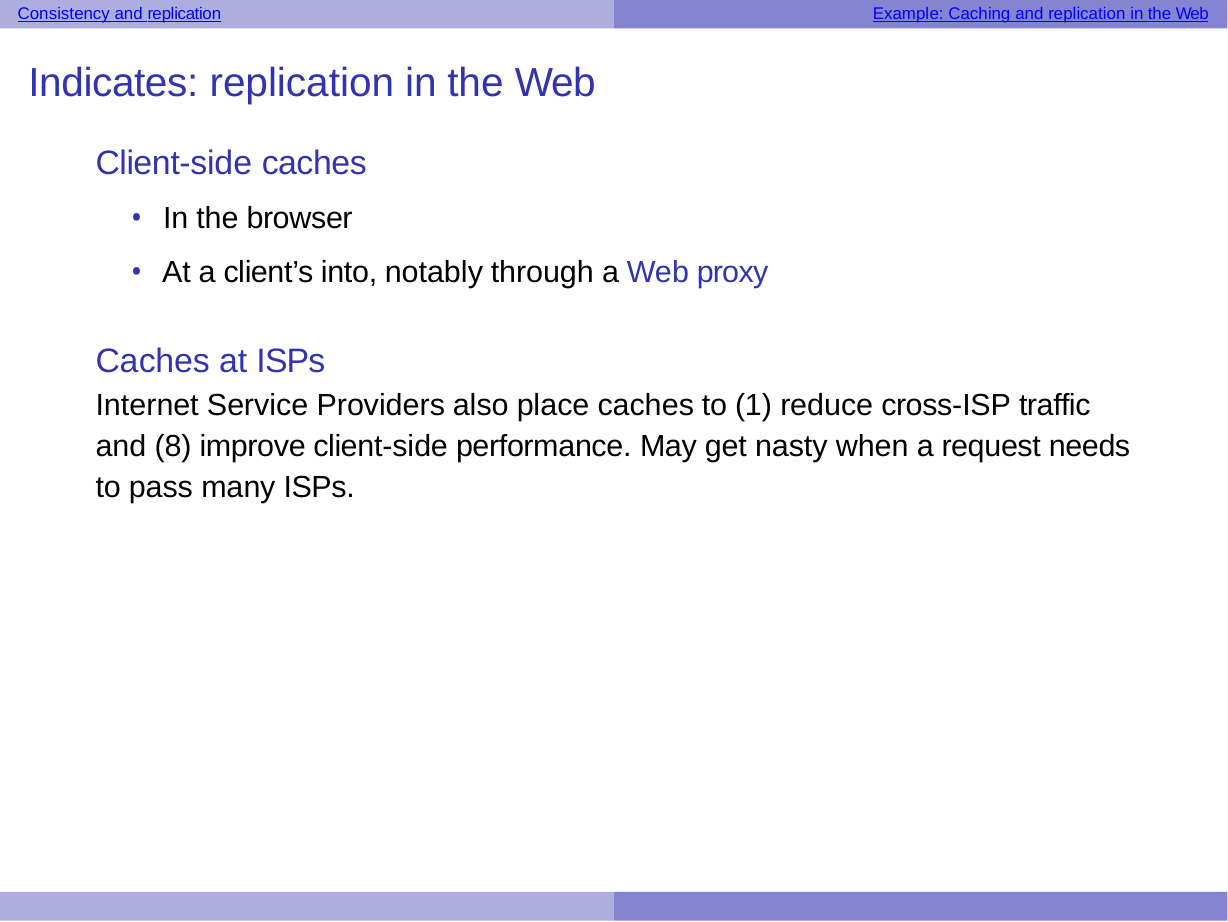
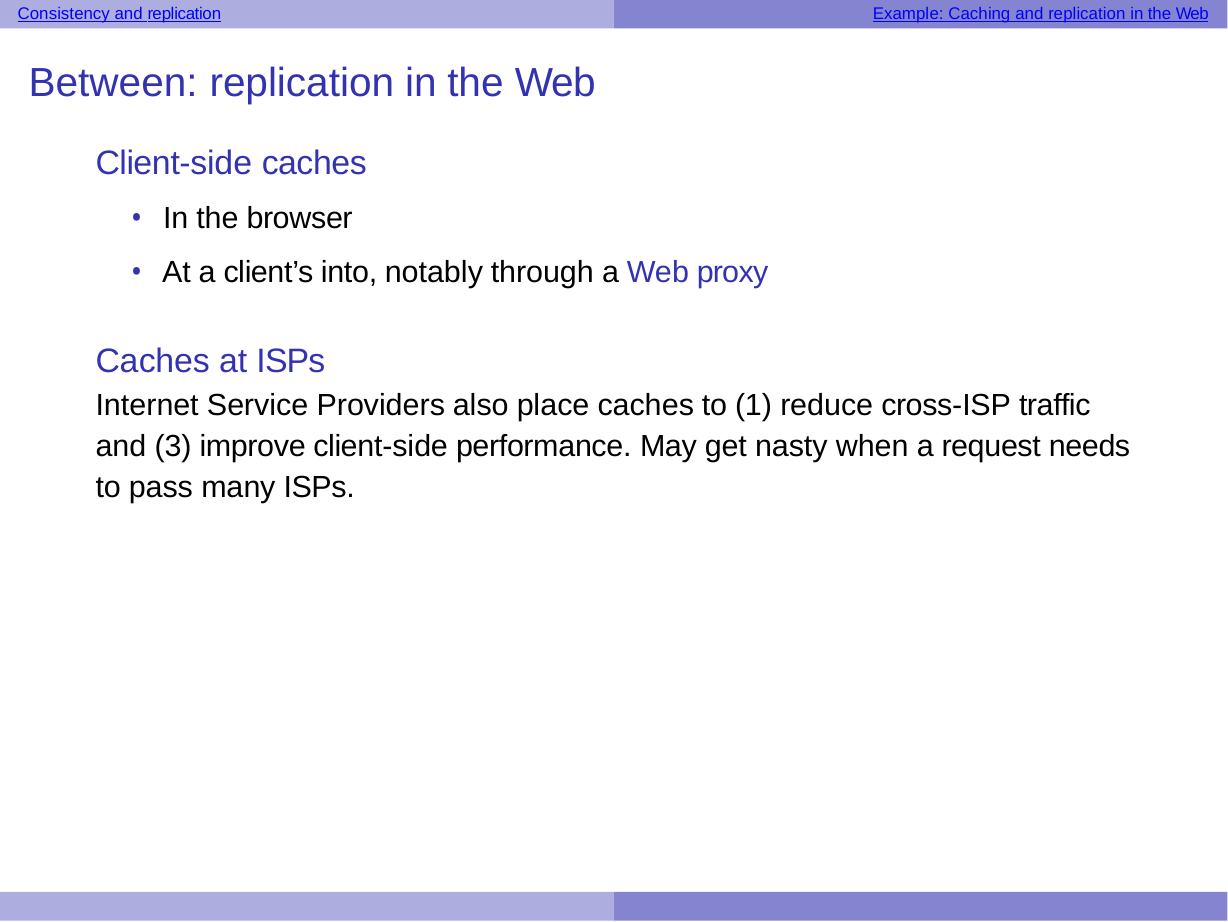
Indicates: Indicates -> Between (113, 83)
8: 8 -> 3 (173, 446)
